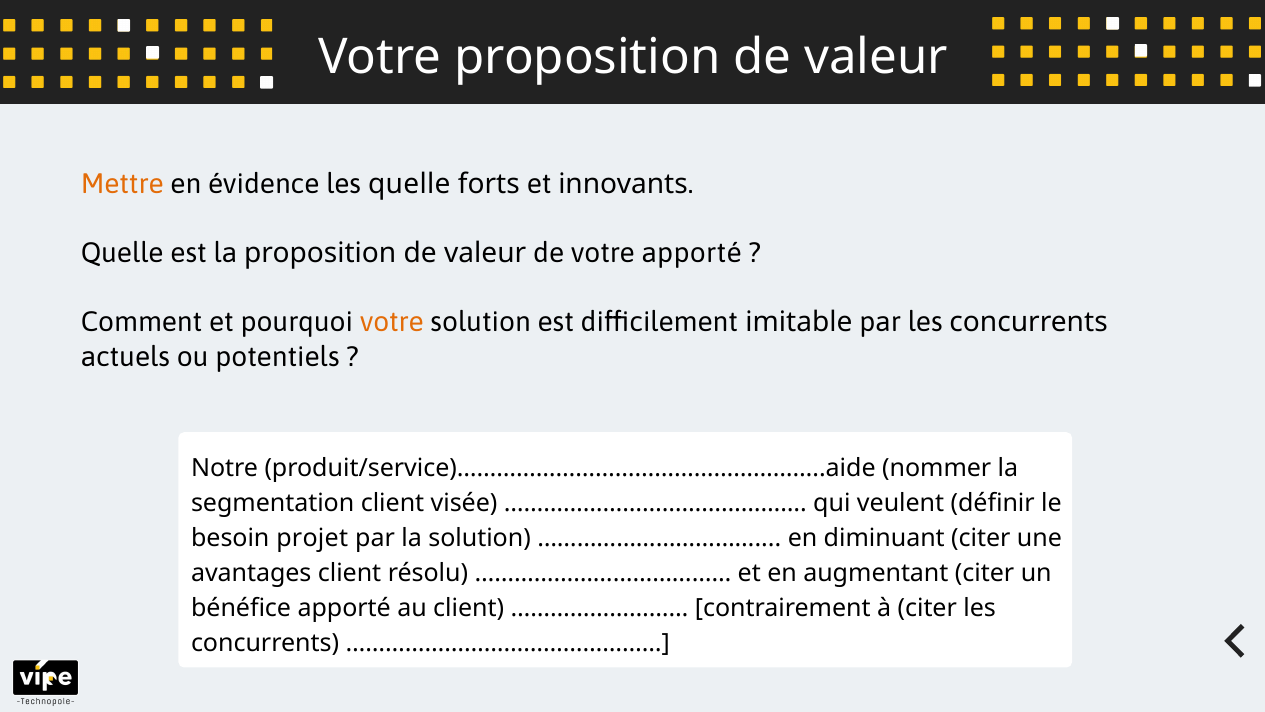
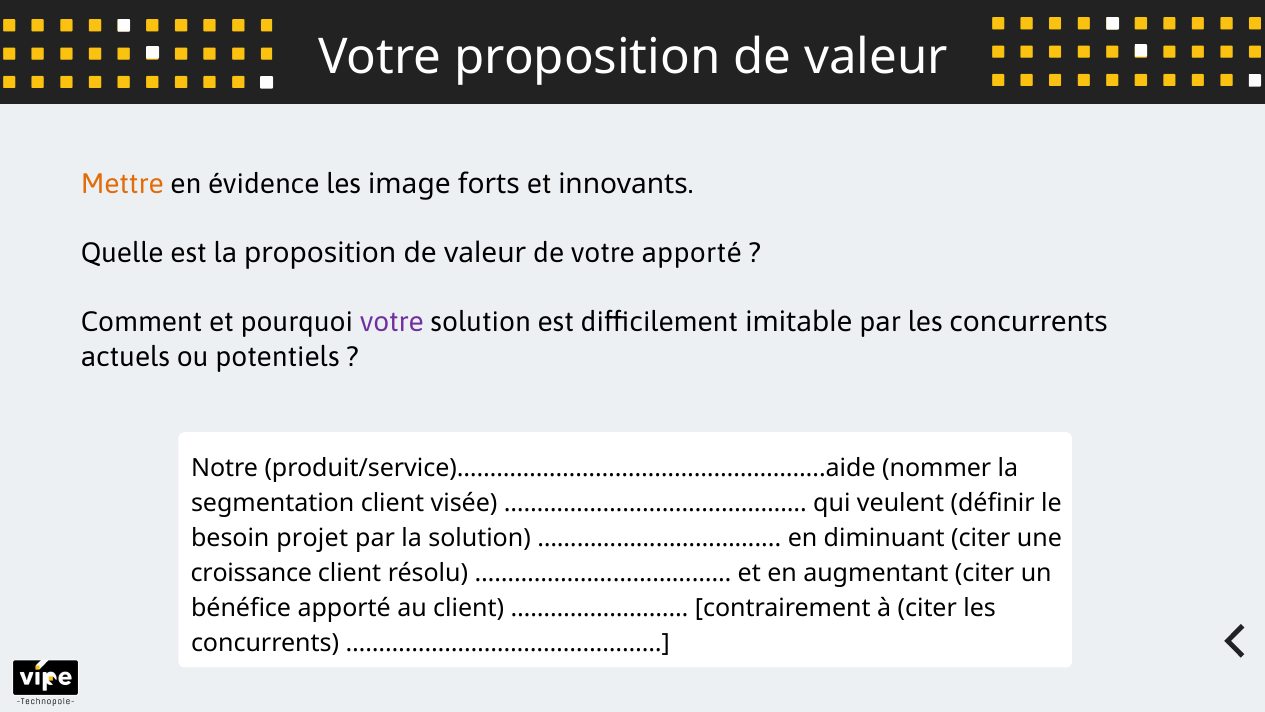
les quelle: quelle -> image (409, 184)
votre colour: orange -> purple (392, 322)
avantages: avantages -> croissance (251, 573)
